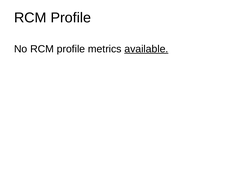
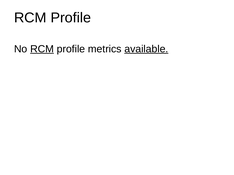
RCM underline: none -> present (42, 49)
